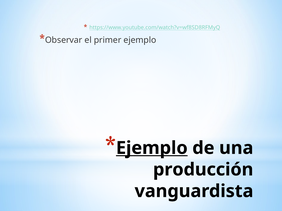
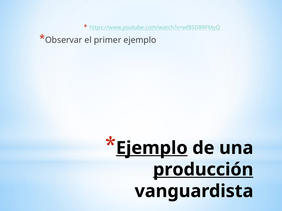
producción underline: none -> present (203, 170)
